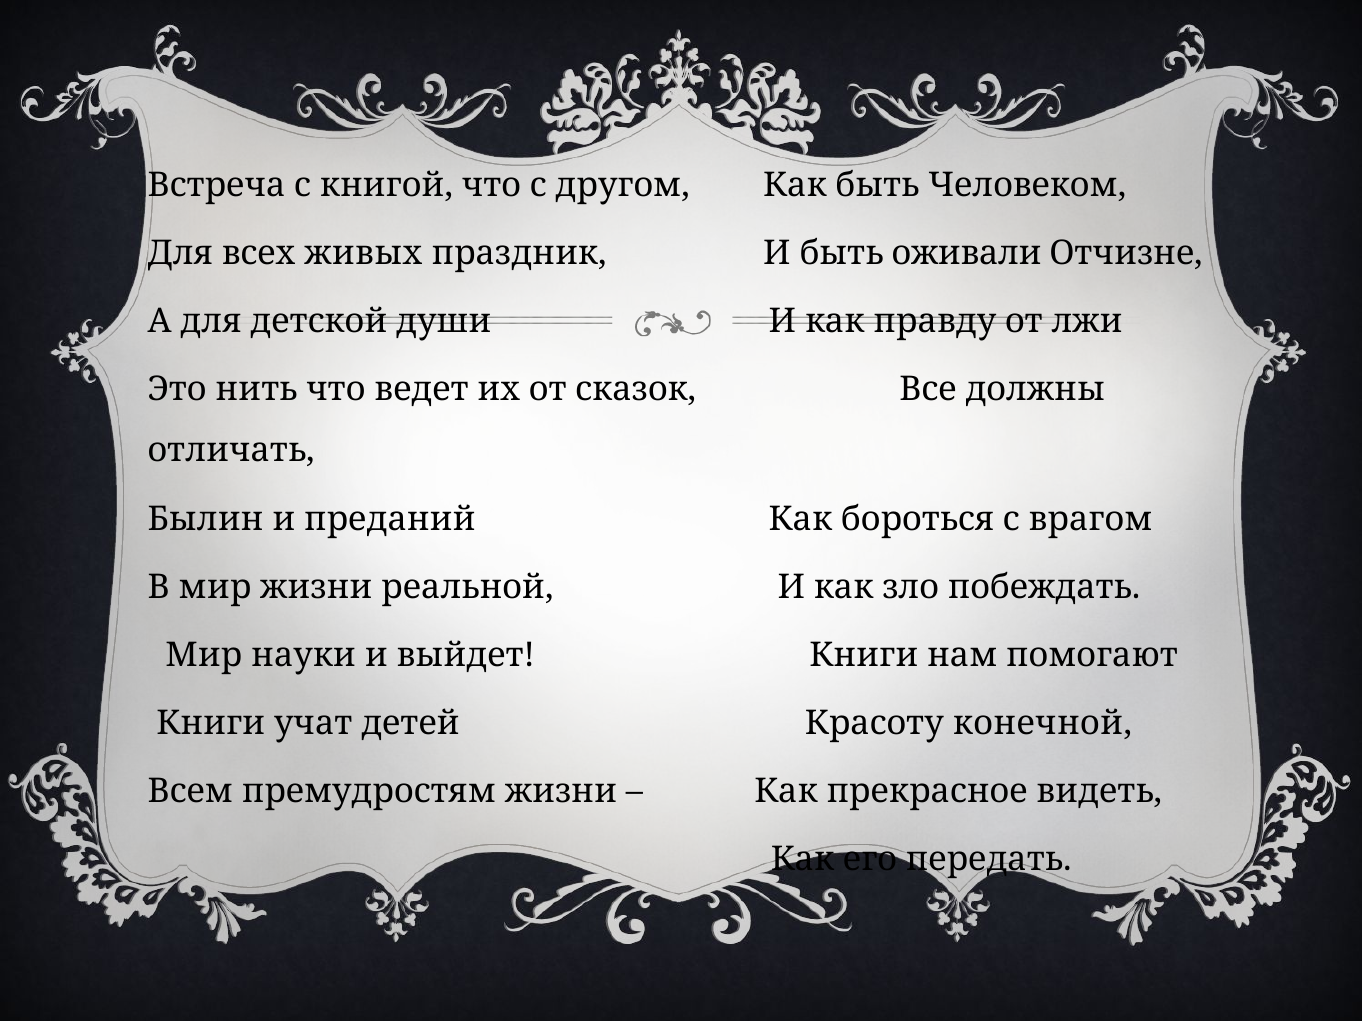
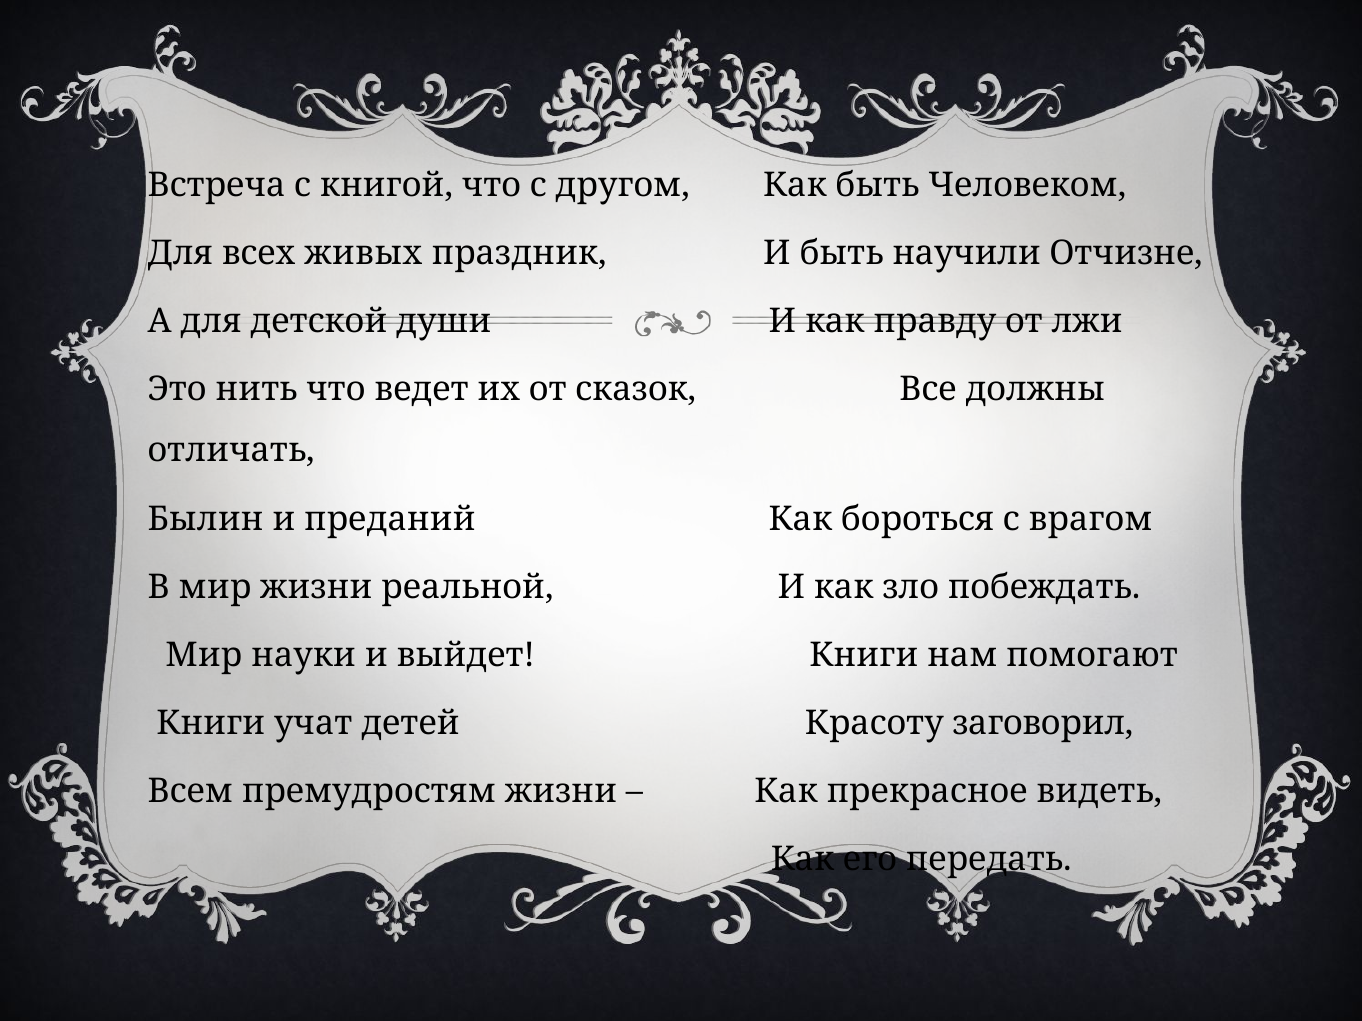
оживали: оживали -> научили (967, 253)
конечной: конечной -> заговорил (1043, 723)
